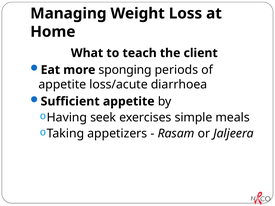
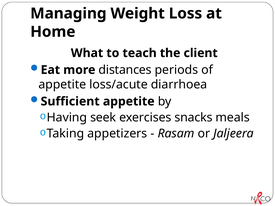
sponging: sponging -> distances (125, 70)
simple: simple -> snacks (194, 118)
